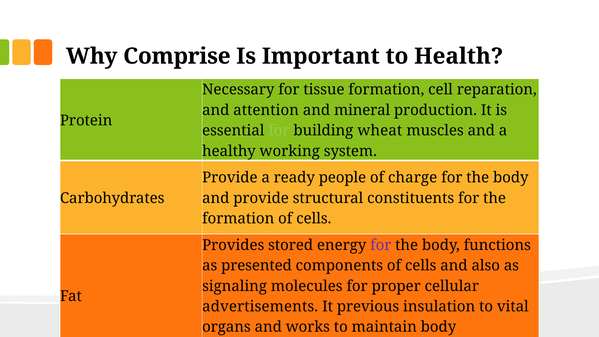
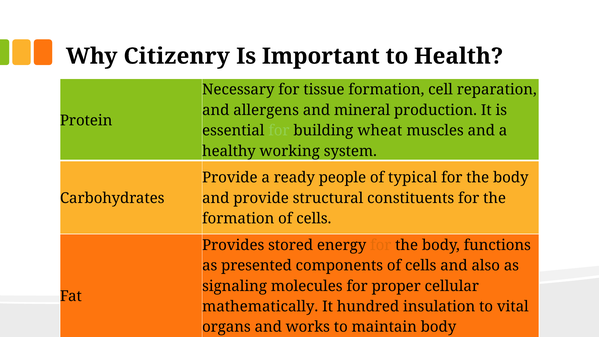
Comprise: Comprise -> Citizenry (177, 56)
attention: attention -> allergens (266, 110)
charge: charge -> typical (413, 178)
for colour: purple -> orange (381, 245)
advertisements: advertisements -> mathematically (260, 307)
previous: previous -> hundred (368, 307)
